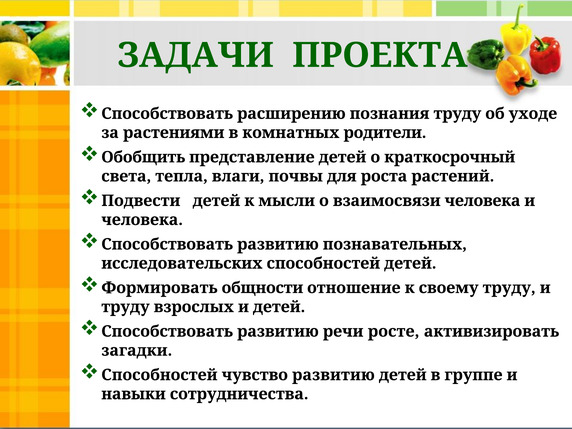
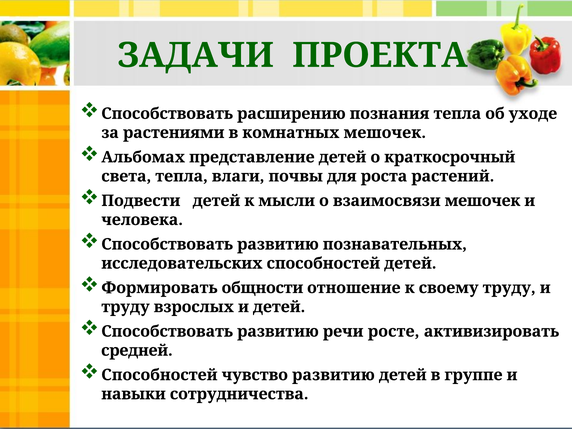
познания труду: труду -> тепла (457, 114)
комнатных родители: родители -> мешочек (385, 133)
Обобщить: Обобщить -> Альбомах (143, 157)
взаимосвязи человека: человека -> мешочек (483, 201)
загадки: загадки -> средней (137, 350)
